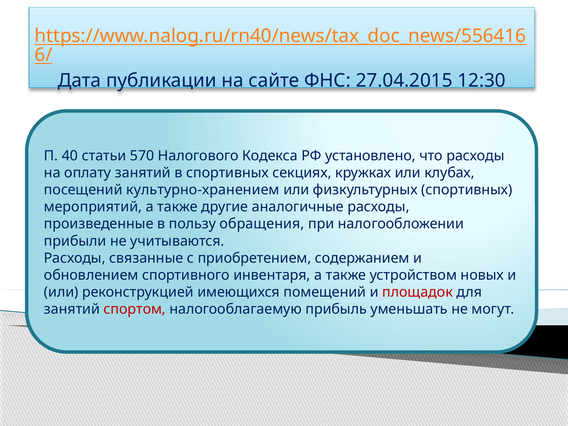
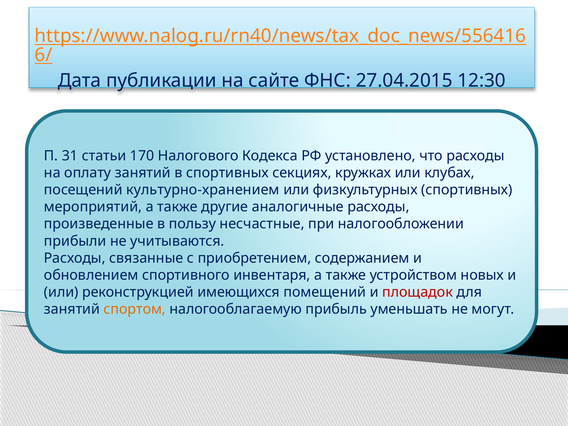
40: 40 -> 31 (70, 156)
570: 570 -> 170 (142, 156)
обращения: обращения -> несчастные (262, 224)
спортом colour: red -> orange (135, 309)
